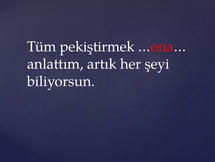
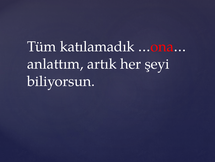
pekiştirmek: pekiştirmek -> katılamadık (97, 46)
